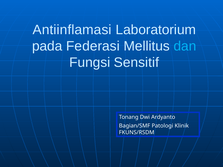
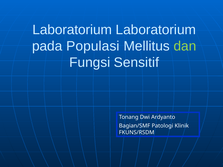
Antiinflamasi: Antiinflamasi -> Laboratorium (72, 30)
Federasi: Federasi -> Populasi (93, 46)
dan colour: light blue -> light green (185, 46)
